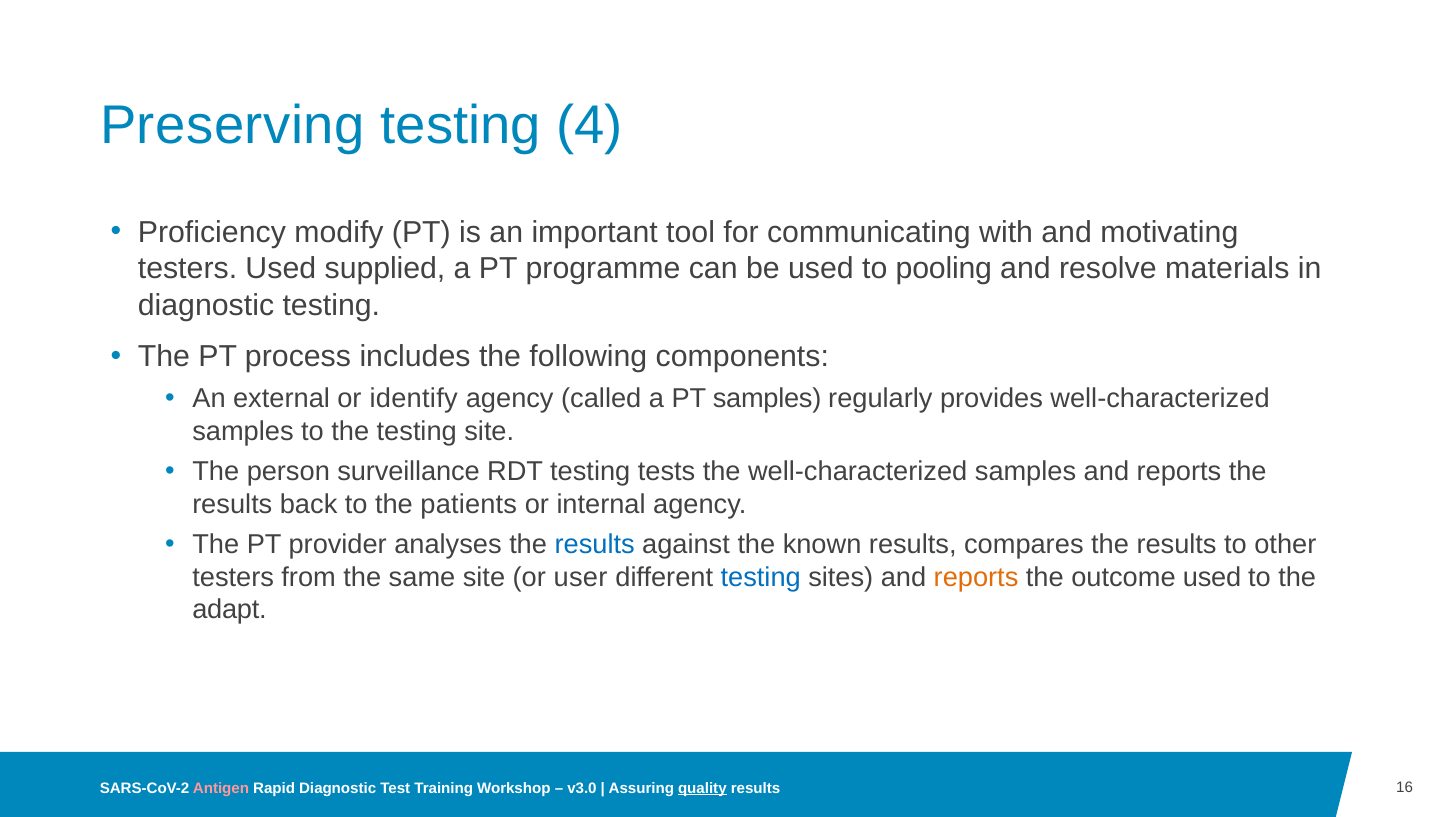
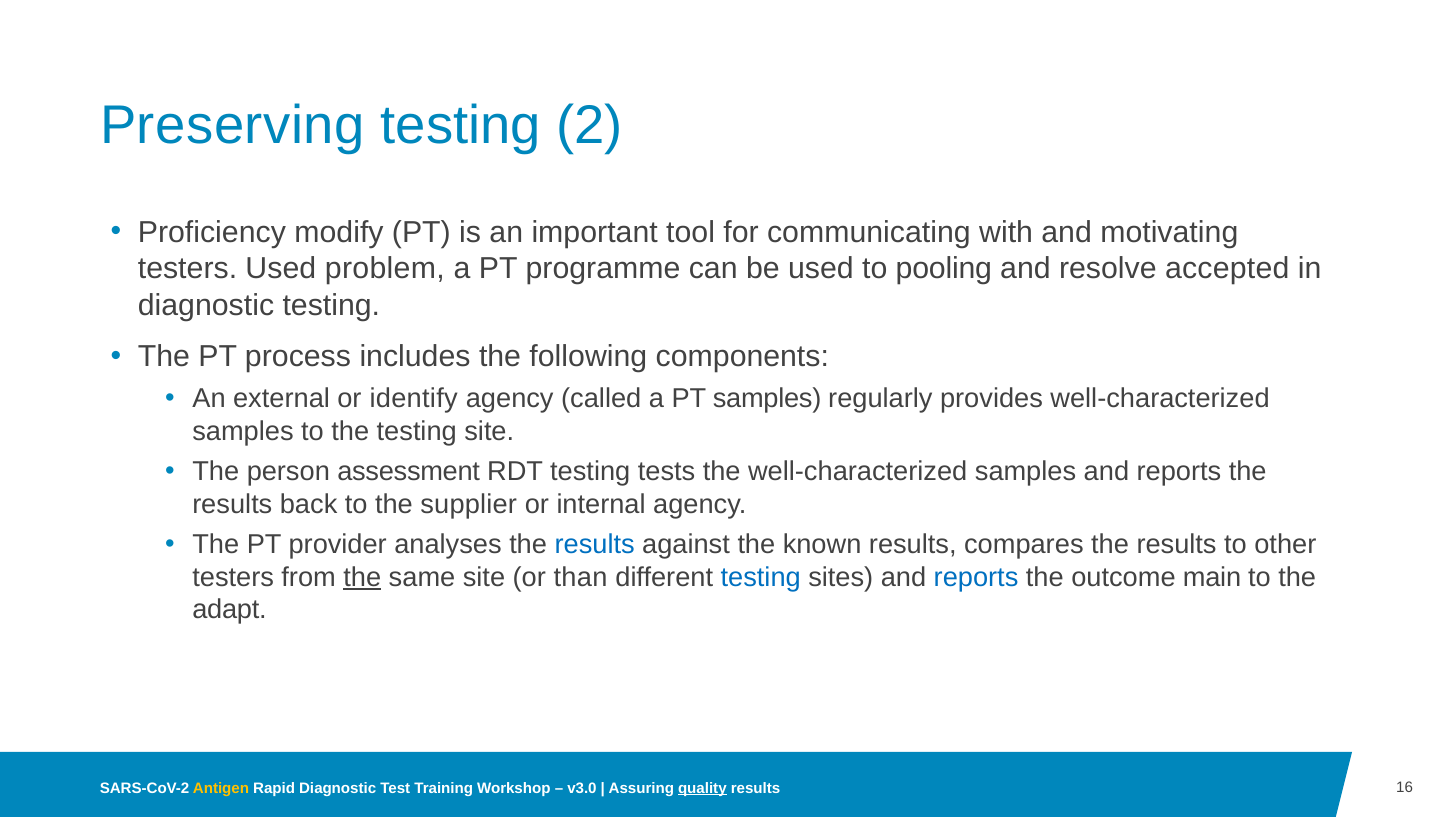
4: 4 -> 2 (589, 126)
supplied: supplied -> problem (385, 269)
materials: materials -> accepted (1227, 269)
surveillance: surveillance -> assessment (409, 471)
patients: patients -> supplier (469, 504)
the underline: none -> present (362, 577)
user: user -> than (581, 577)
reports colour: orange -> blue (976, 577)
outcome used: used -> main (1212, 577)
Antigen colour: pink -> yellow (221, 788)
